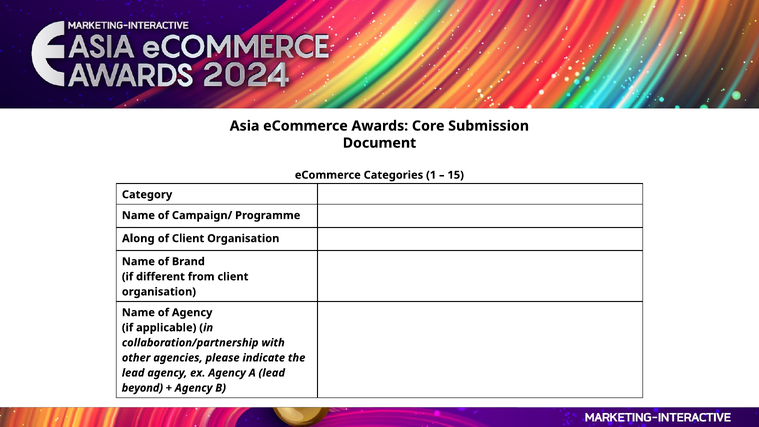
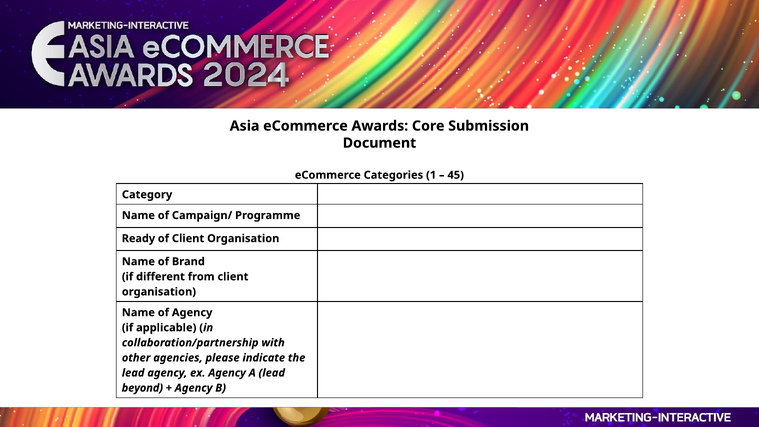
15: 15 -> 45 (456, 175)
Along: Along -> Ready (138, 238)
